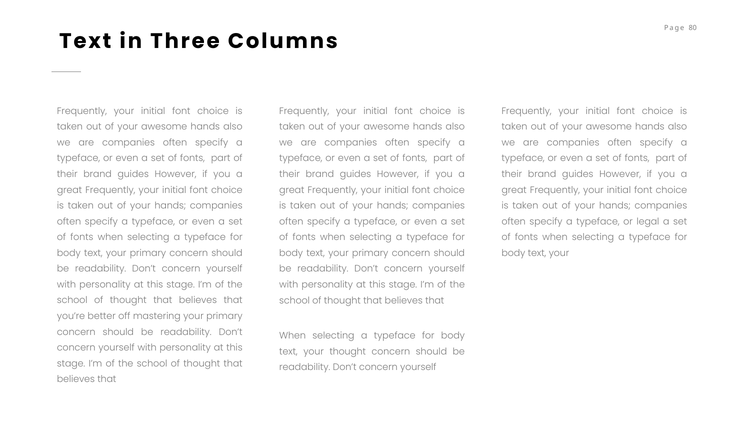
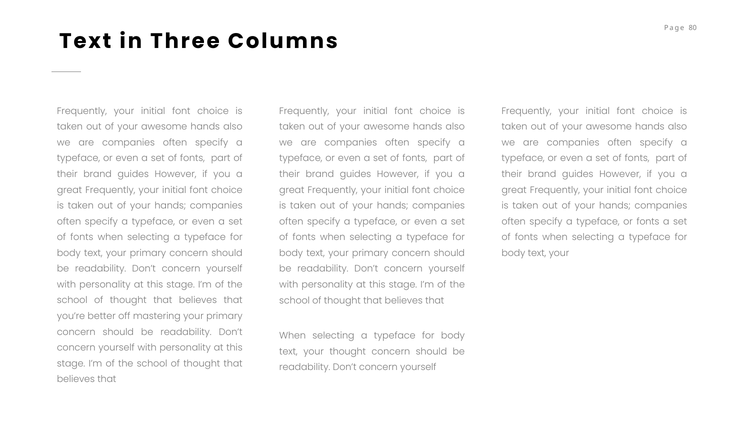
or legal: legal -> fonts (648, 221)
